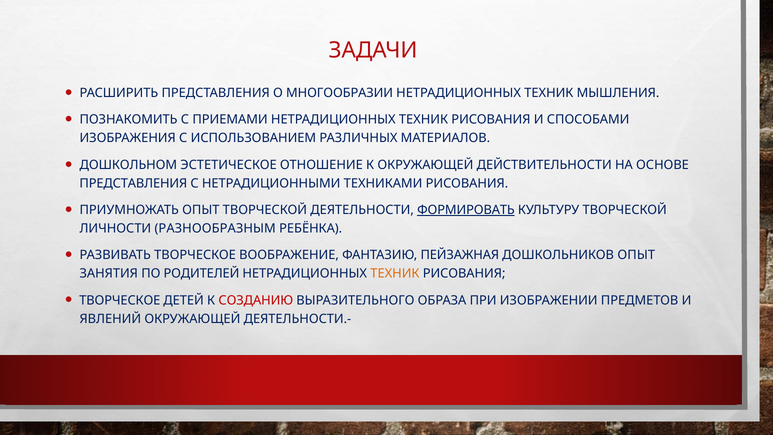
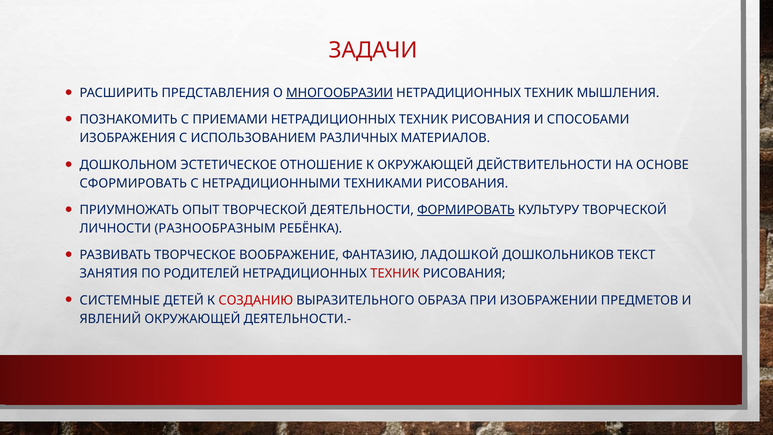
МНОГООБРАЗИИ underline: none -> present (340, 93)
ПРЕДСТАВЛЕНИЯ: ПРЕДСТАВЛЕНИЯ -> СФОРМИРОВАТЬ (133, 183)
ПЕЙЗАЖНАЯ: ПЕЙЗАЖНАЯ -> ЛАДОШКОЙ (460, 255)
ДОШКОЛЬНИКОВ ОПЫТ: ОПЫТ -> ТЕКСТ (636, 255)
ТЕХНИК colour: orange -> red (395, 274)
ТВОРЧЕСКОЕ: ТВОРЧЕСКОЕ -> СИСТЕМНЫЕ (120, 300)
